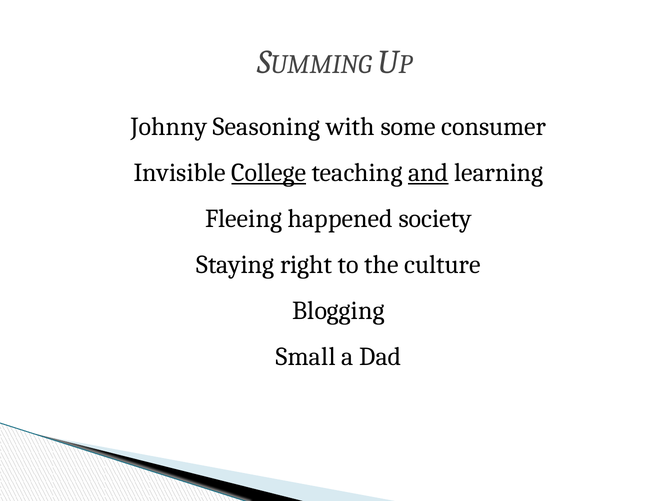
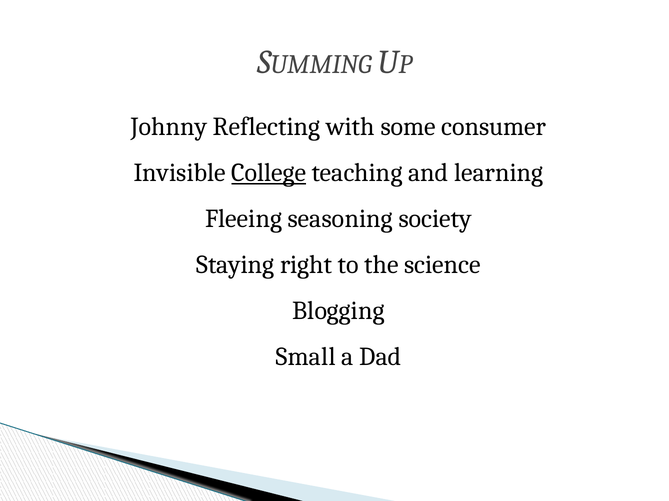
Seasoning: Seasoning -> Reflecting (267, 127)
and underline: present -> none (428, 173)
happened: happened -> seasoning (340, 219)
culture: culture -> science (442, 265)
